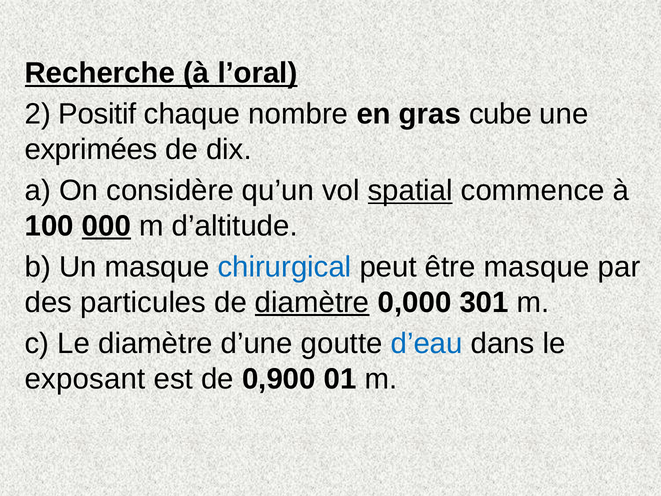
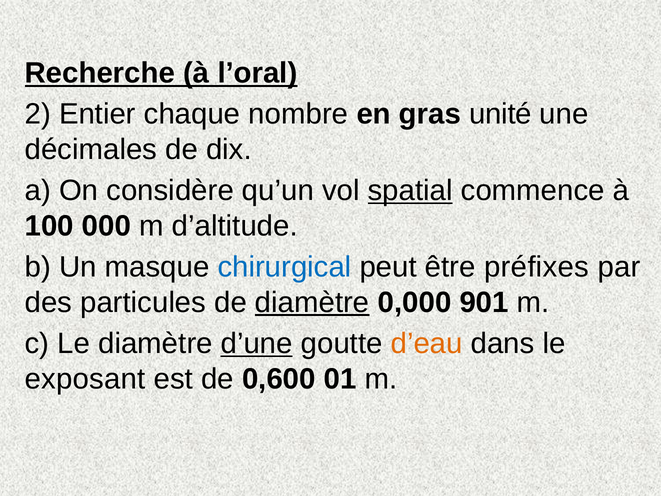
Positif: Positif -> Entier (97, 114)
cube: cube -> unité (500, 114)
exprimées: exprimées -> décimales (91, 149)
000 underline: present -> none (106, 226)
être masque: masque -> préfixes (537, 267)
301: 301 -> 901 (484, 302)
d’une underline: none -> present (257, 343)
d’eau colour: blue -> orange (427, 343)
0,900: 0,900 -> 0,600 (279, 379)
